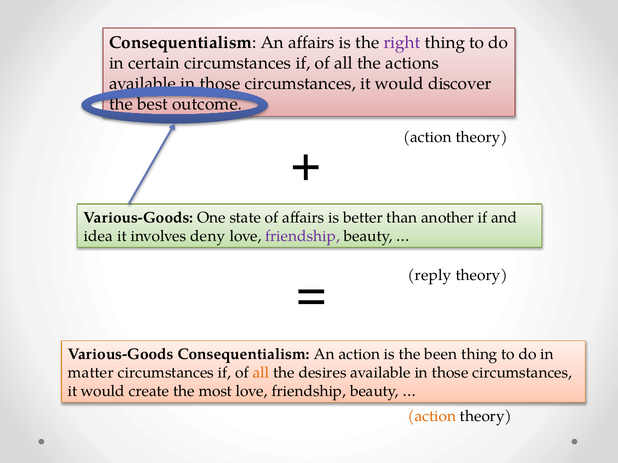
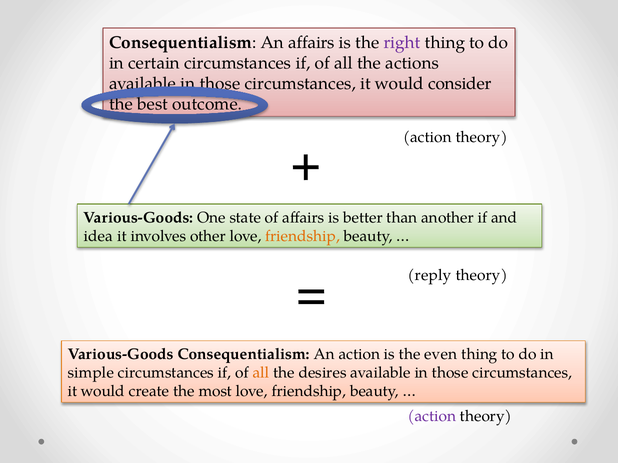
discover: discover -> consider (460, 84)
deny: deny -> other (208, 236)
friendship colour: purple -> orange (303, 236)
been: been -> even (441, 354)
matter: matter -> simple (91, 373)
action colour: orange -> purple (432, 417)
